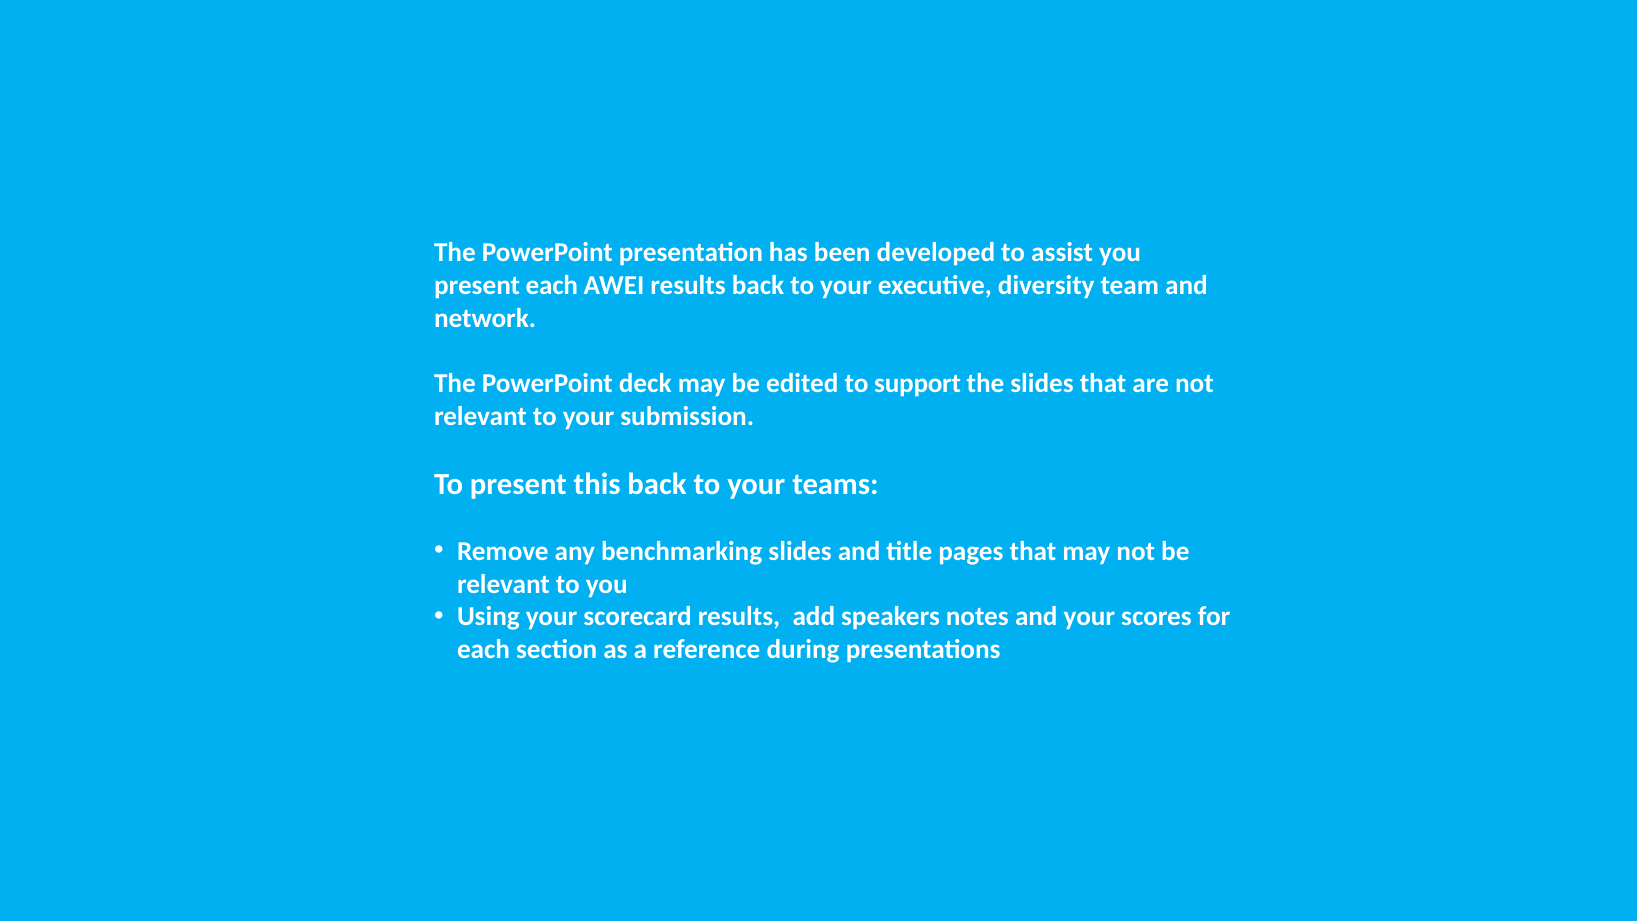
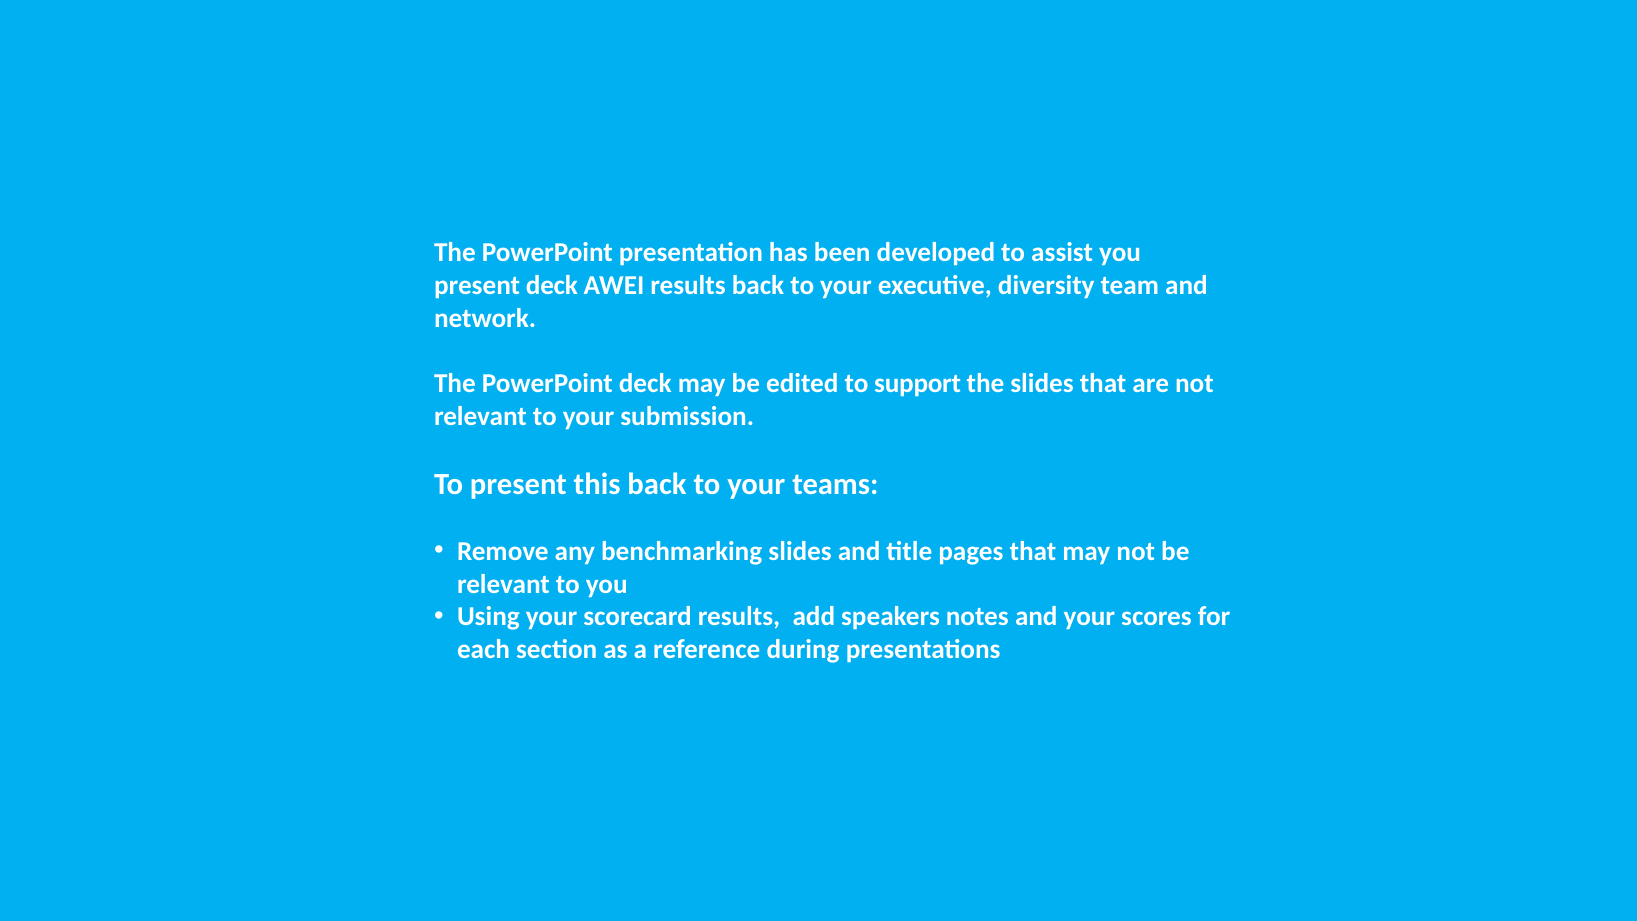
present each: each -> deck (552, 285)
